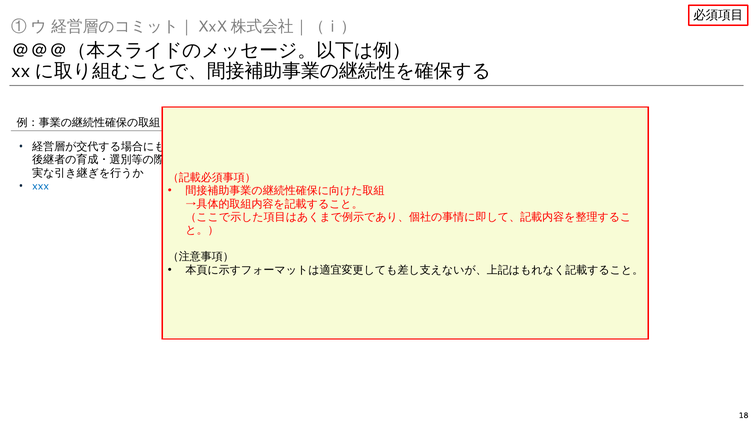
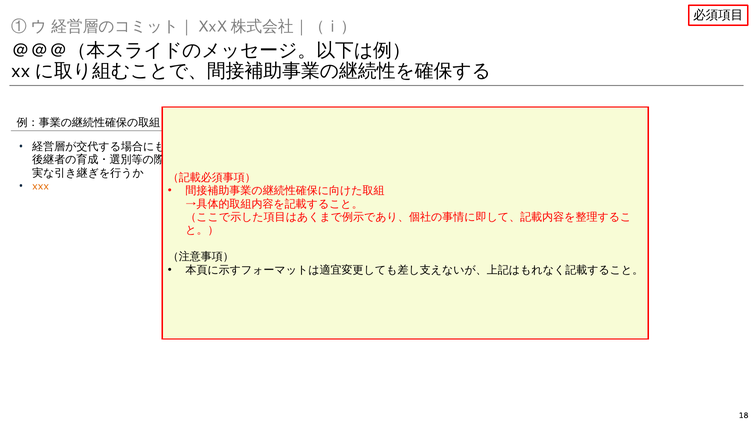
xxx colour: blue -> orange (41, 186)
